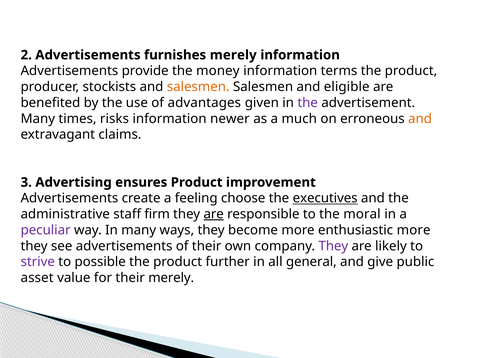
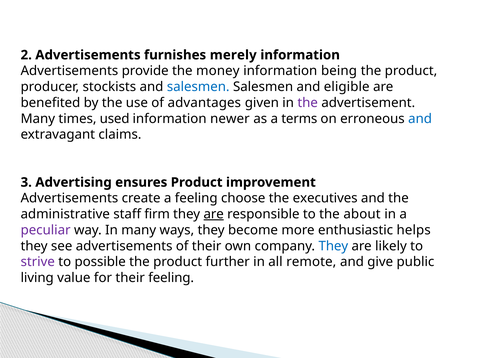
terms: terms -> being (339, 71)
salesmen colour: orange -> blue (198, 87)
risks: risks -> used (115, 119)
much: much -> terms (299, 119)
and colour: orange -> blue (420, 119)
executives underline: present -> none (325, 198)
moral: moral -> about (362, 214)
enthusiastic more: more -> helps (414, 230)
They colour: purple -> blue (333, 246)
general: general -> remote (311, 262)
asset: asset -> living (37, 278)
their merely: merely -> feeling (171, 278)
